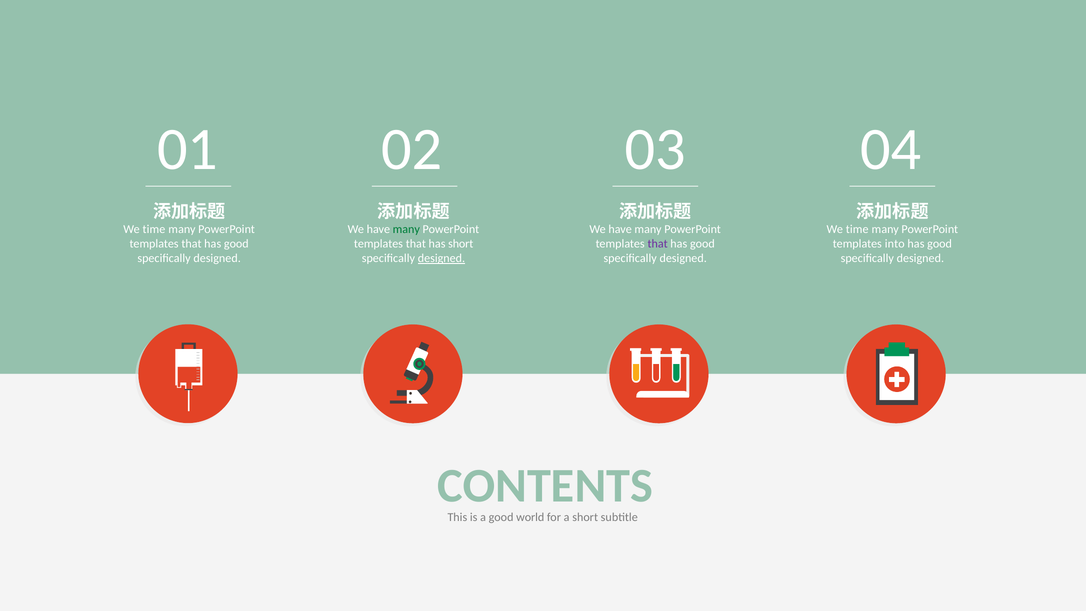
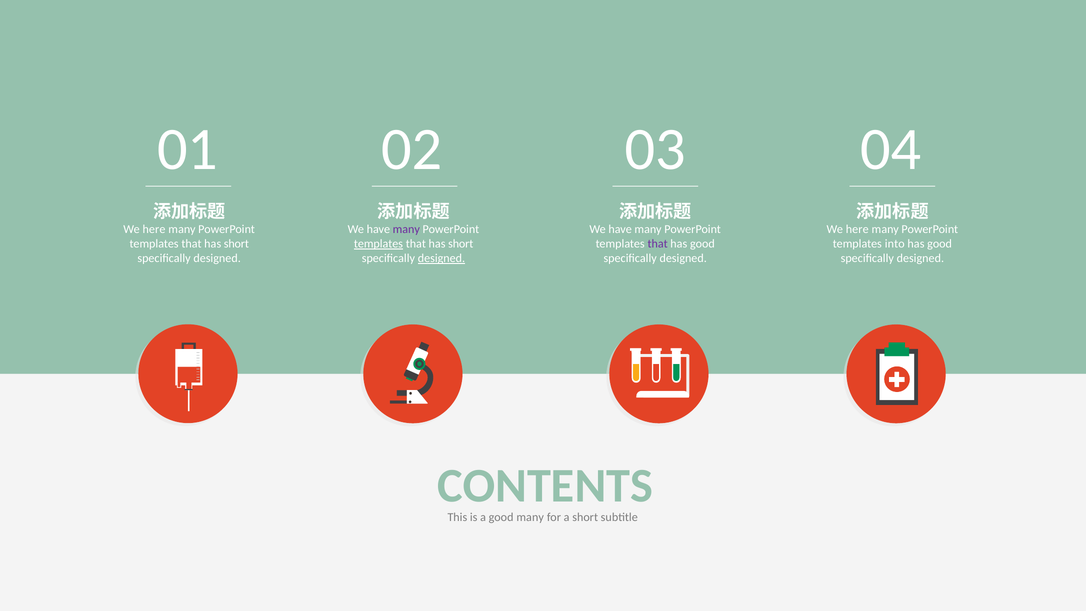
time: time -> here (154, 229)
many colour: green -> purple (406, 229)
time: time -> here (857, 229)
good: good -> short (236, 244)
templates underline: none -> present (378, 244)
good world: world -> many (530, 517)
